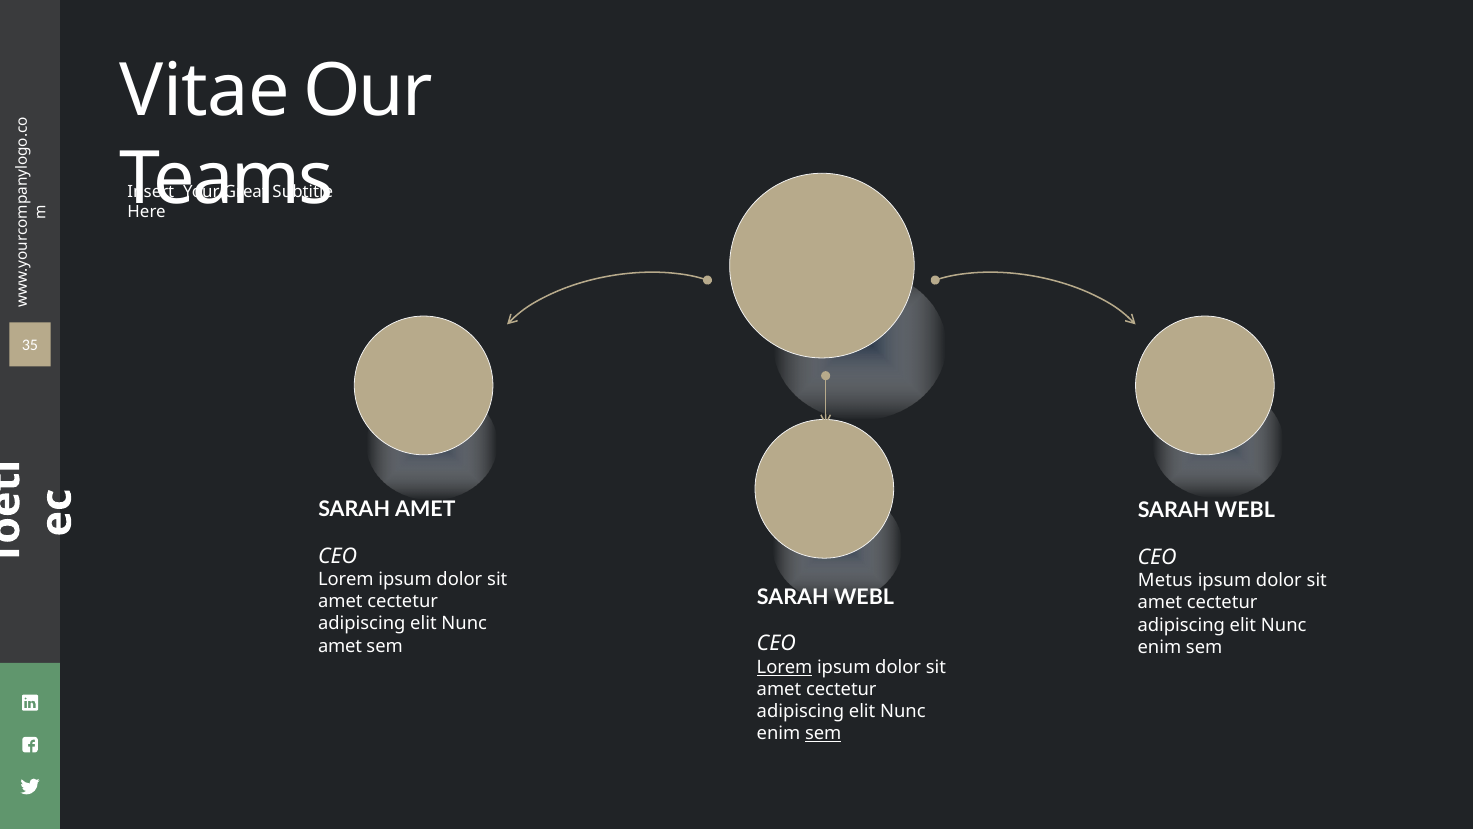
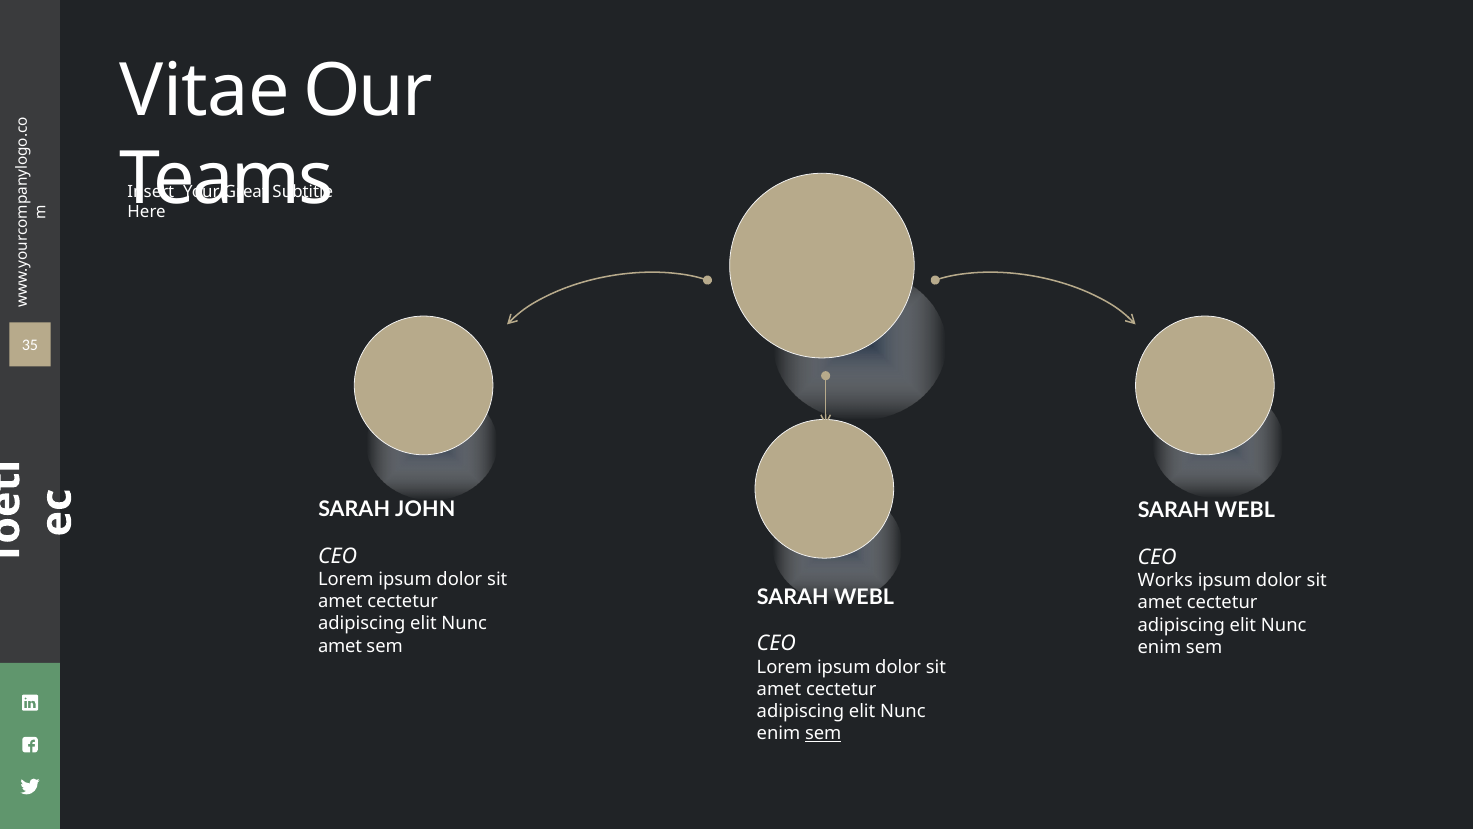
SARAH AMET: AMET -> JOHN (425, 509)
Metus: Metus -> Works (1165, 580)
Lorem underline: present -> none (785, 667)
